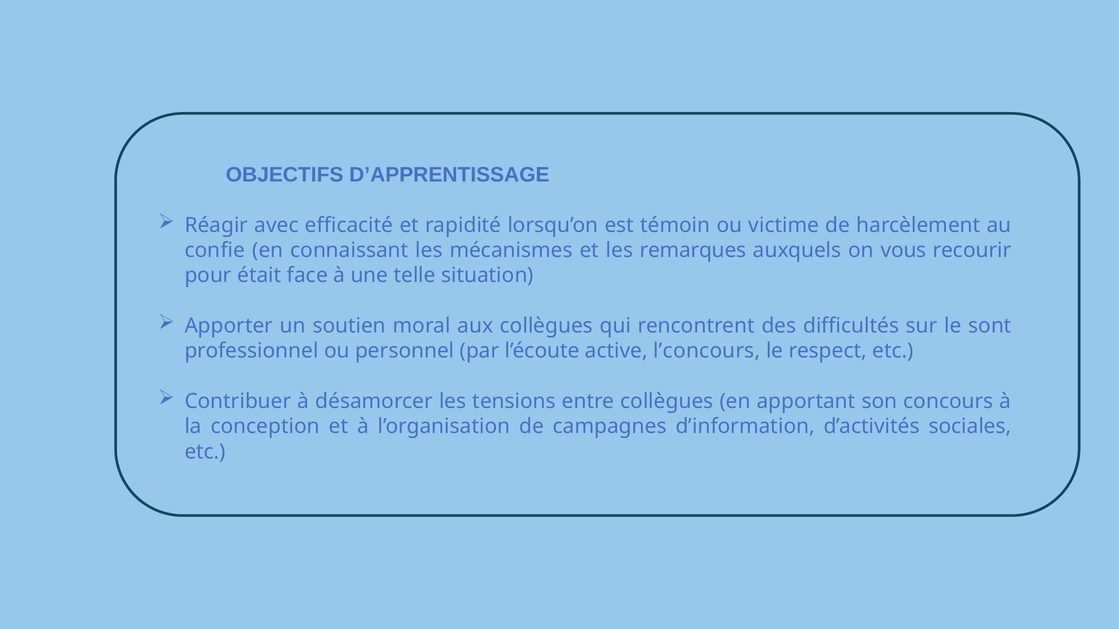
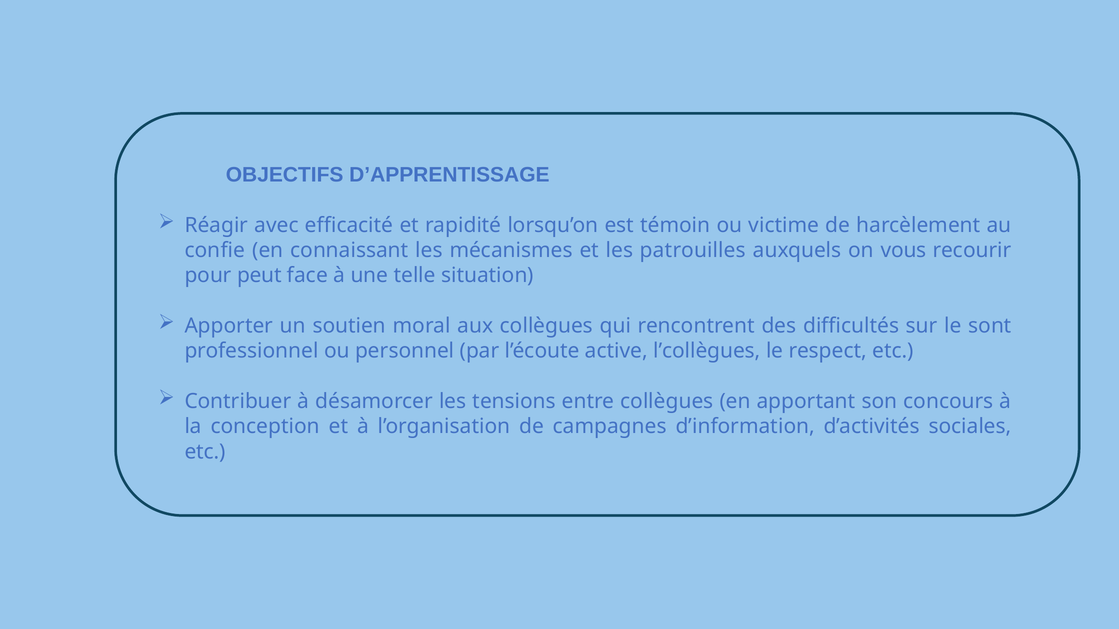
remarques: remarques -> patrouilles (693, 251)
était: était -> peut (259, 276)
l’concours: l’concours -> l’collègues (707, 351)
